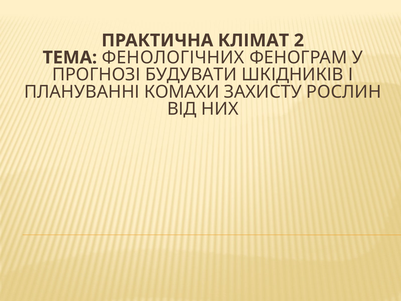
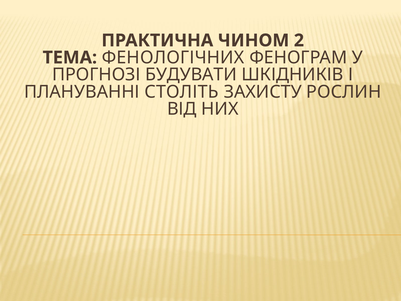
КЛІМАТ: КЛІМАТ -> ЧИНОМ (254, 40)
КОМАХИ: КОМАХИ -> СТОЛІТЬ (182, 92)
